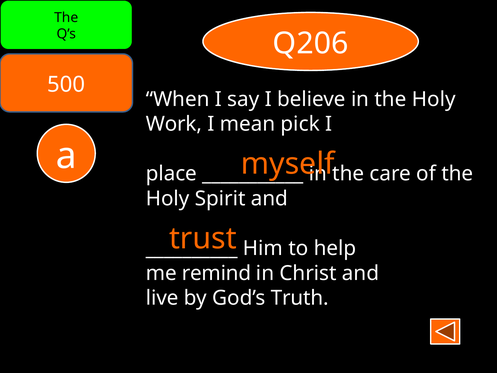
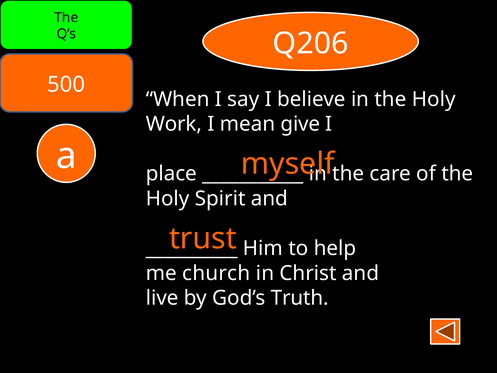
pick: pick -> give (300, 124)
remind: remind -> church (216, 273)
